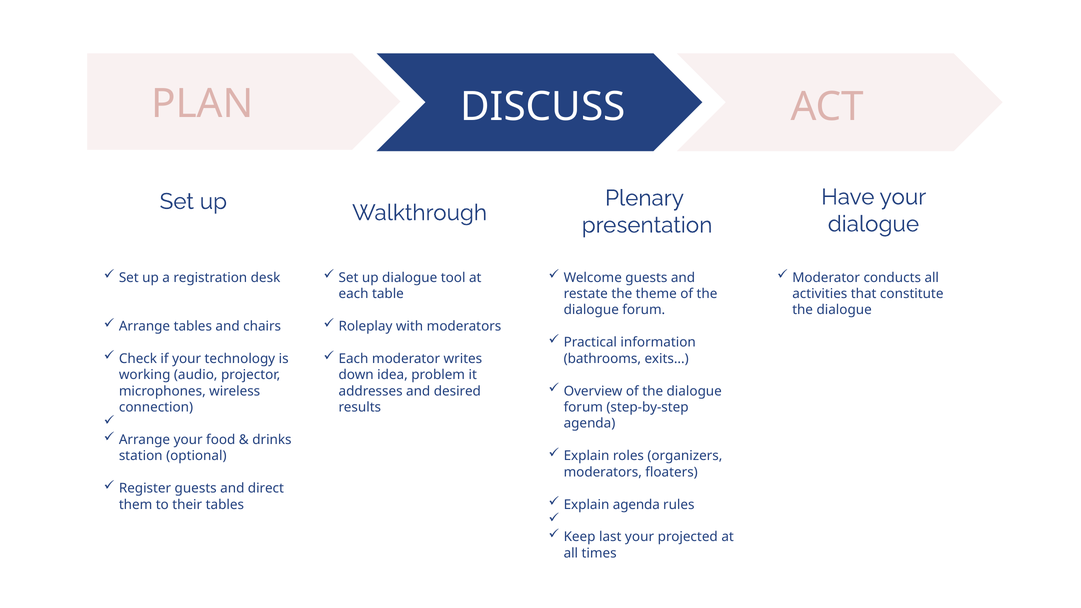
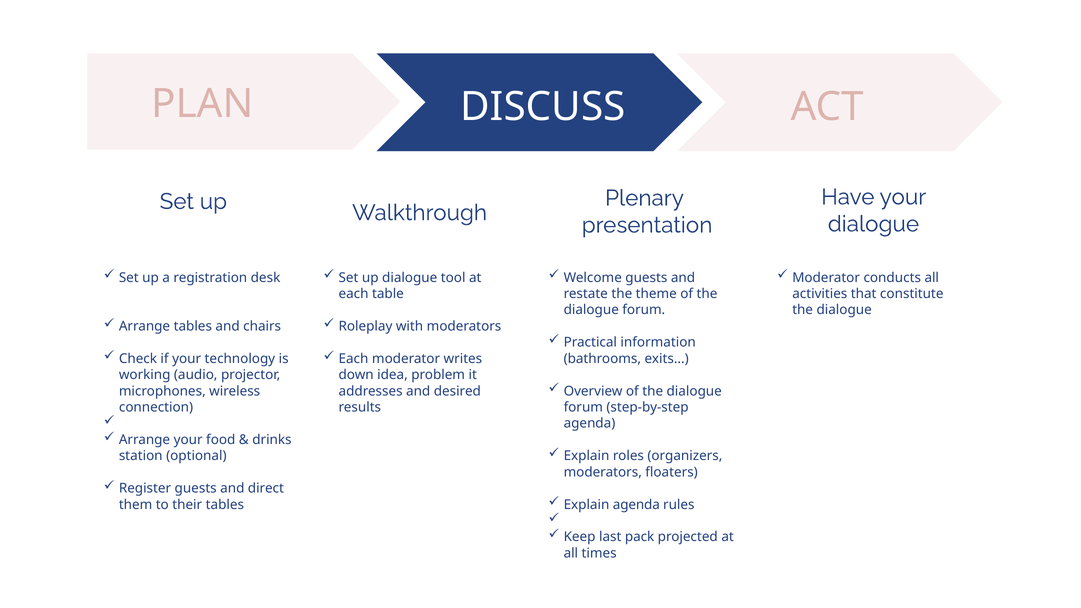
last your: your -> pack (640, 537)
